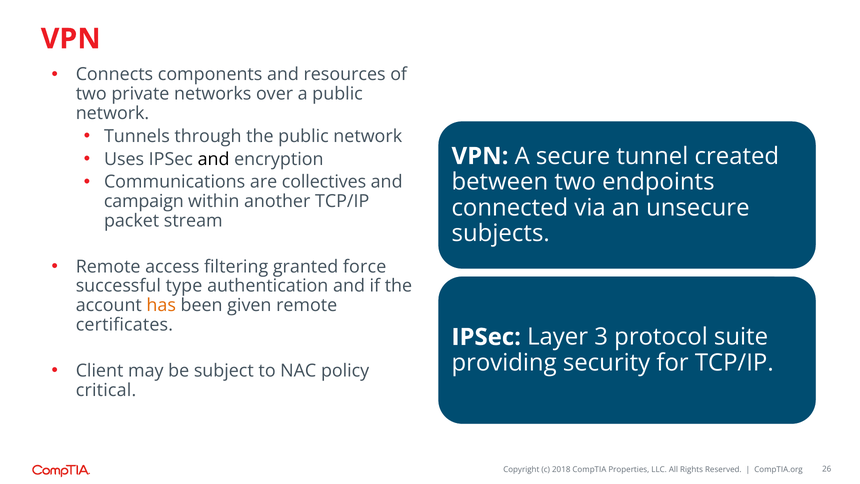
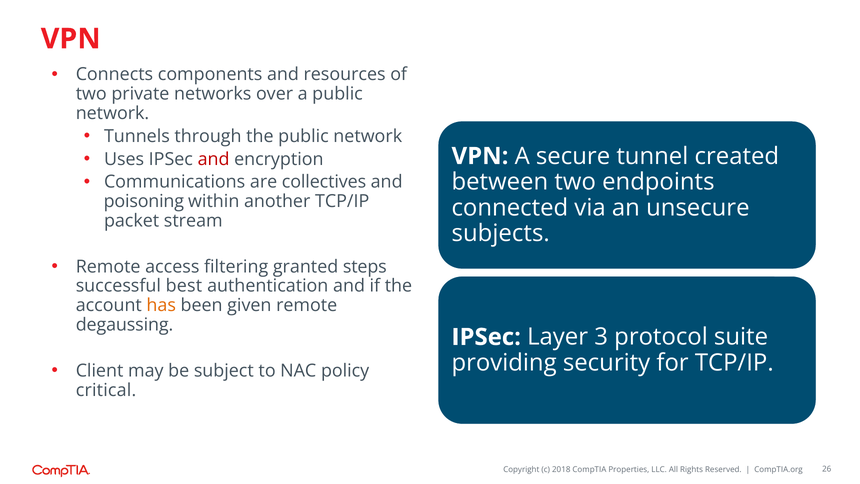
and colour: black -> red (214, 159)
campaign: campaign -> poisoning (144, 201)
force: force -> steps (365, 267)
type: type -> best (184, 286)
certificates: certificates -> degaussing (124, 325)
